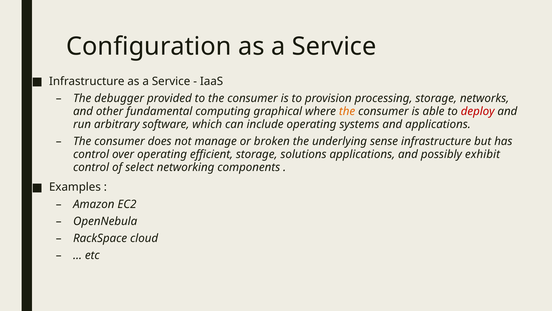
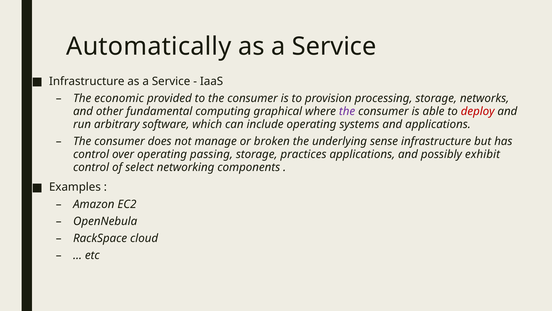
Configuration: Configuration -> Automatically (149, 46)
debugger: debugger -> economic (119, 98)
the colour: orange -> purple (347, 111)
efficient: efficient -> passing (211, 154)
solutions: solutions -> practices (303, 154)
